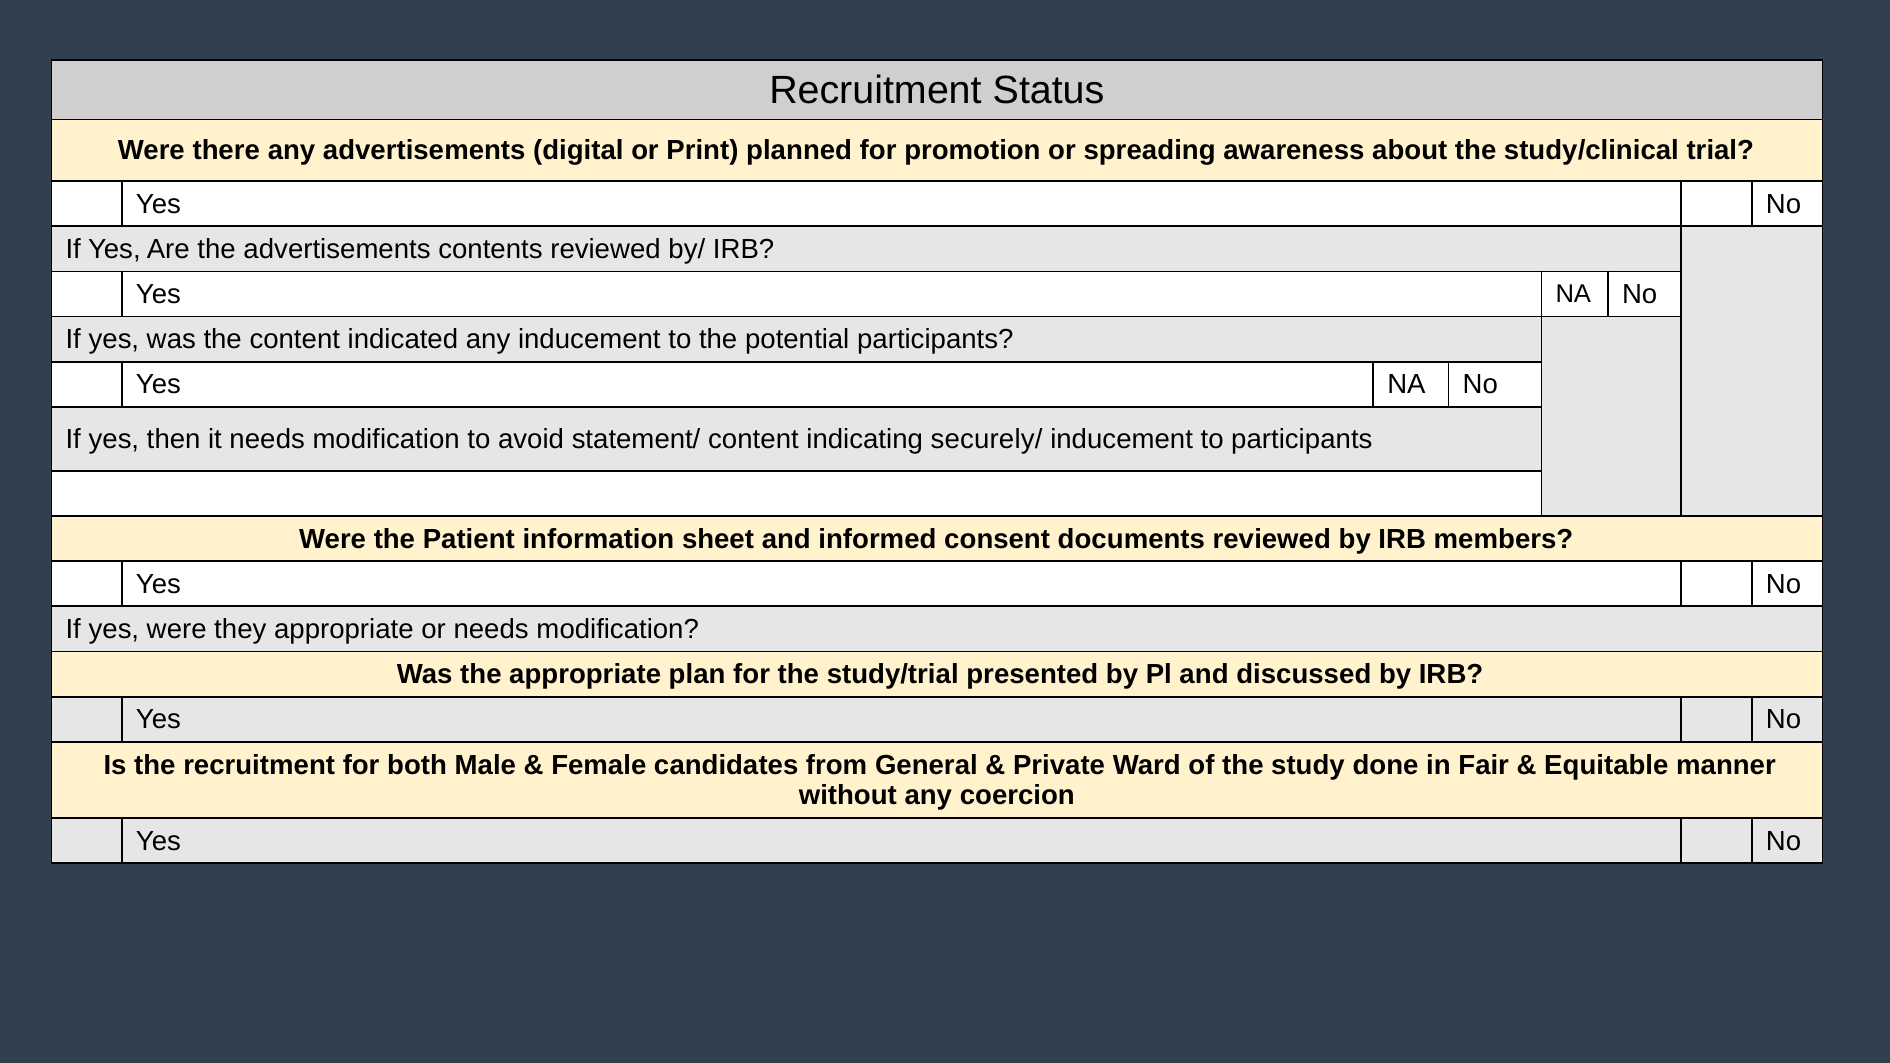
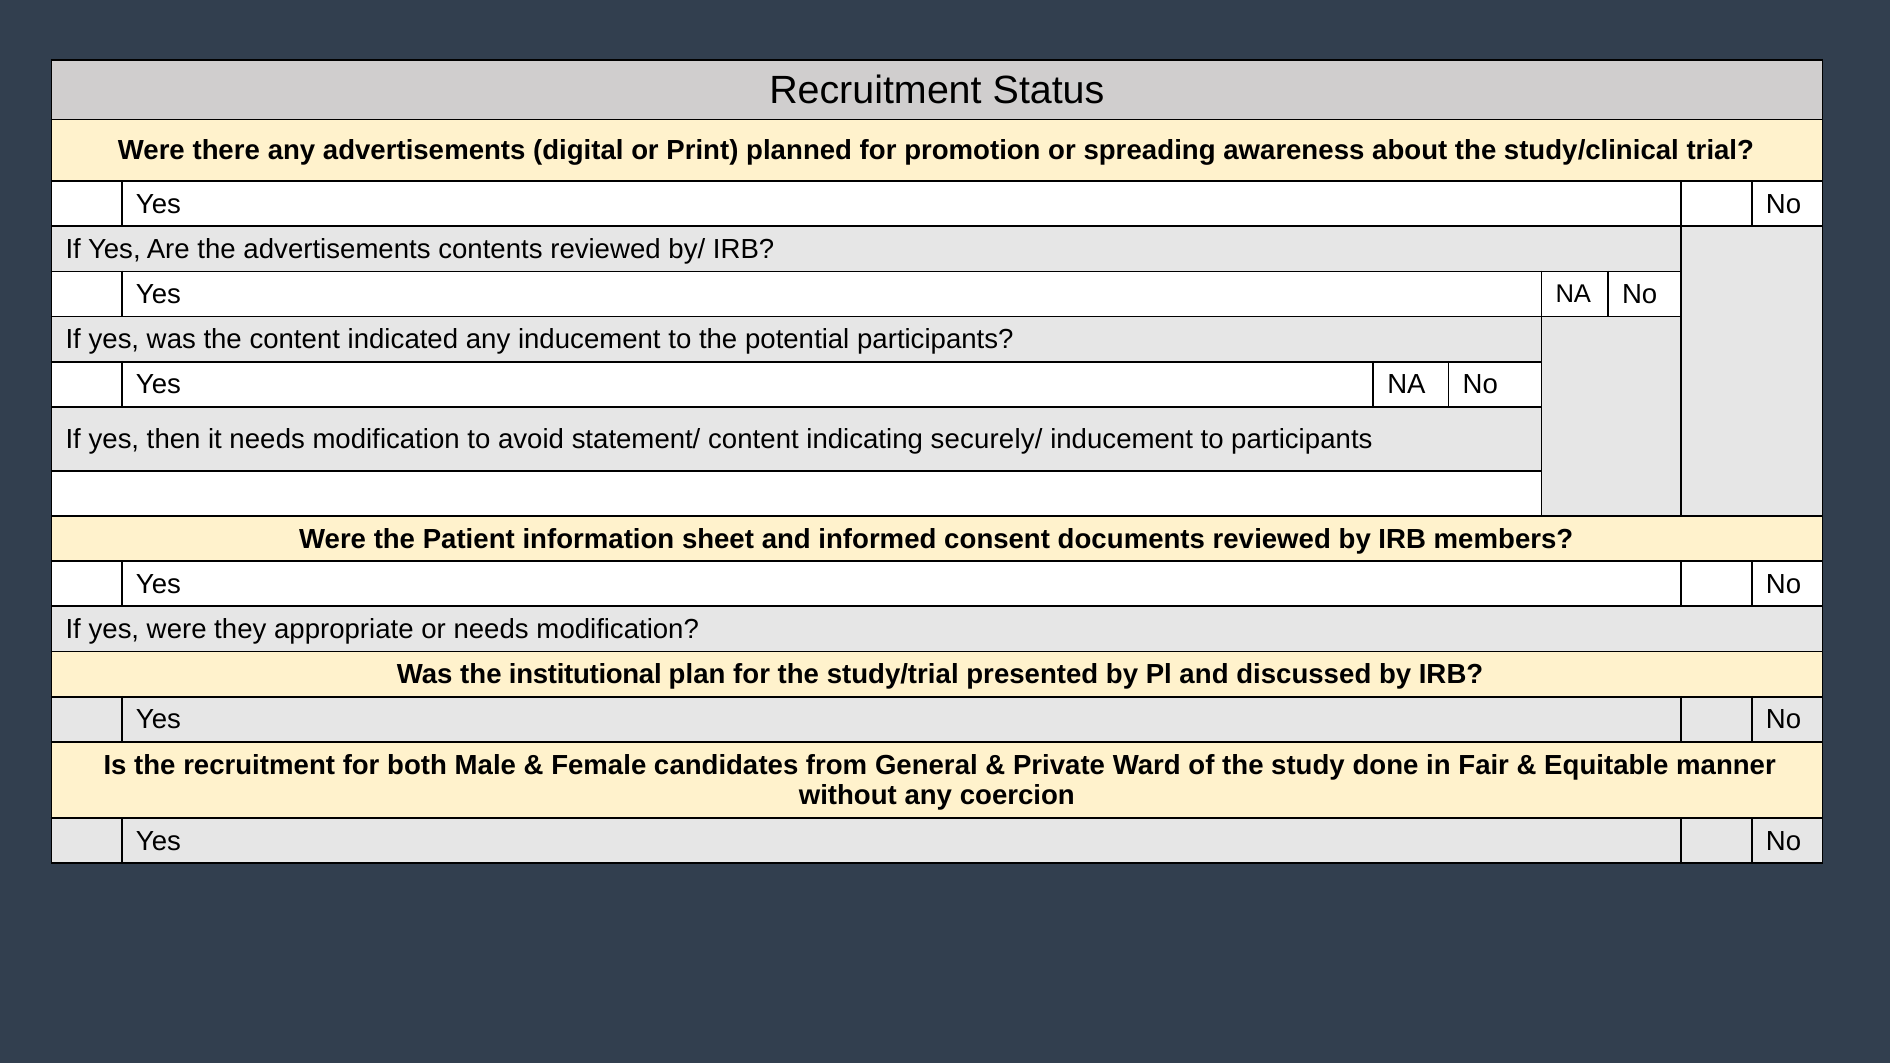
the appropriate: appropriate -> institutional (585, 675)
